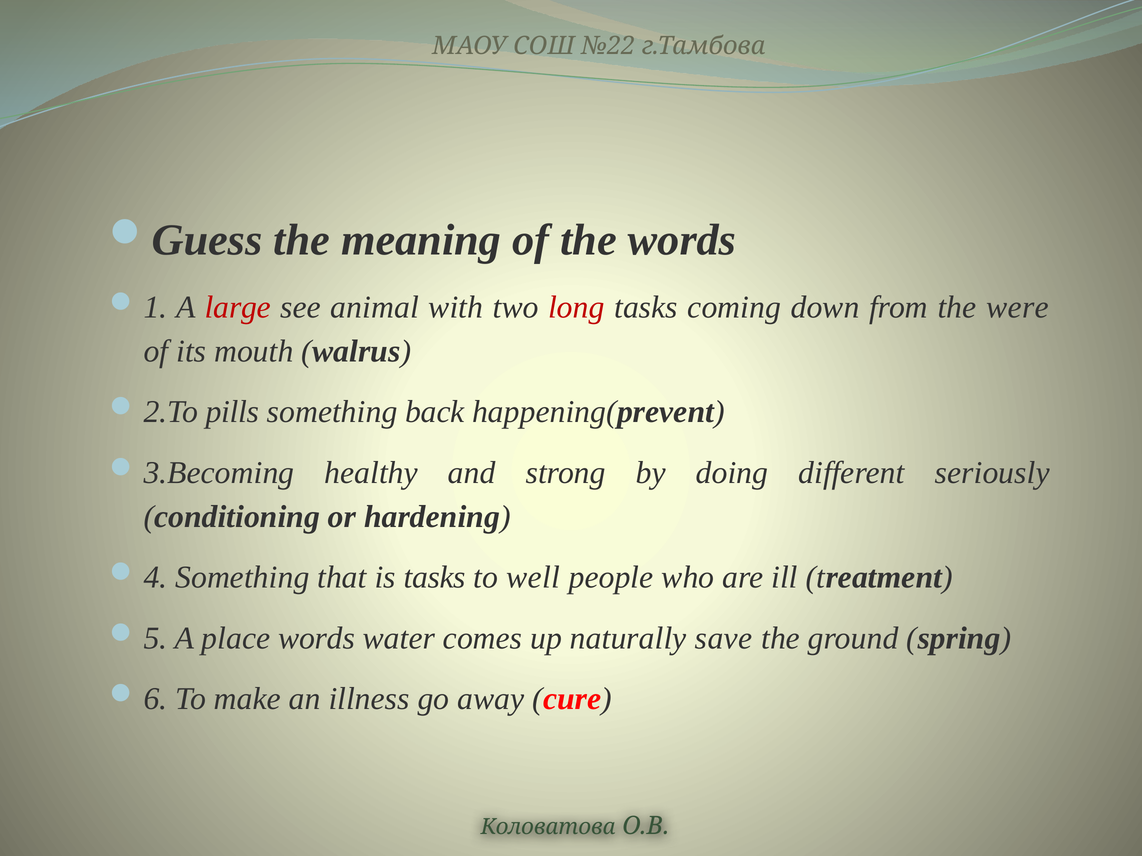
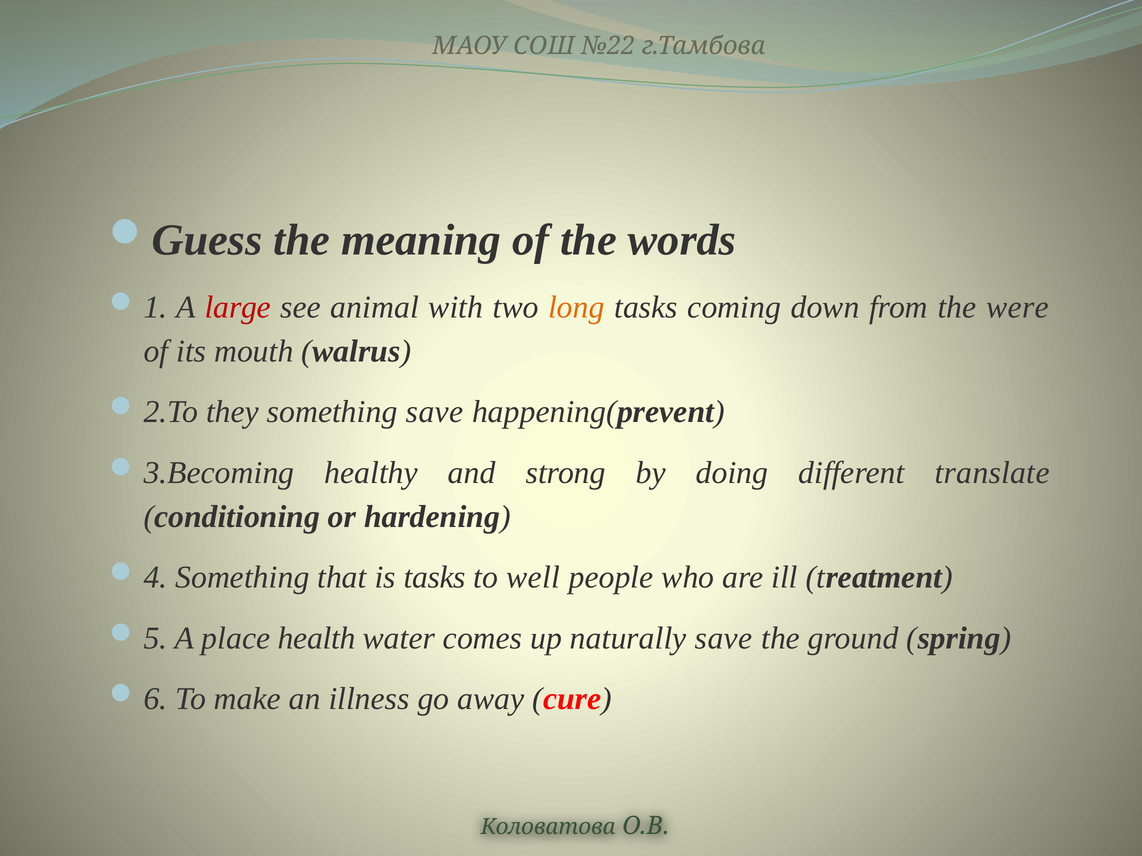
long colour: red -> orange (576, 308)
pills: pills -> they (232, 412)
something back: back -> save (435, 412)
seriously: seriously -> translate (992, 473)
place words: words -> health (317, 639)
